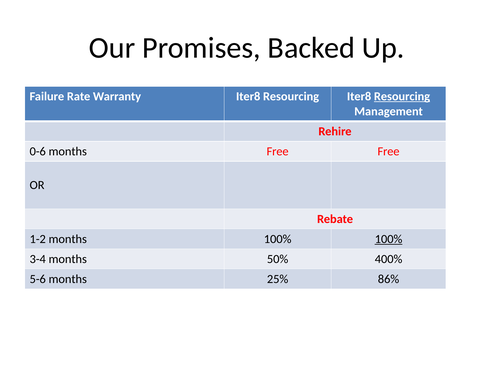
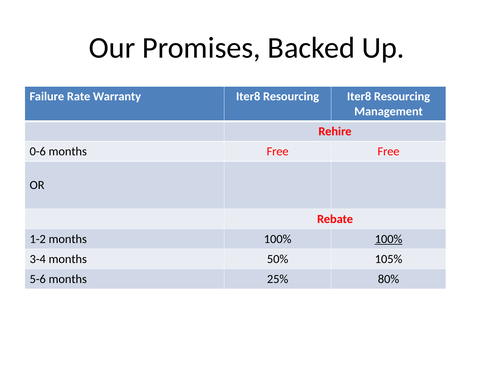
Resourcing underline: present -> none (402, 97)
400%: 400% -> 105% (389, 259)
86%: 86% -> 80% (389, 279)
